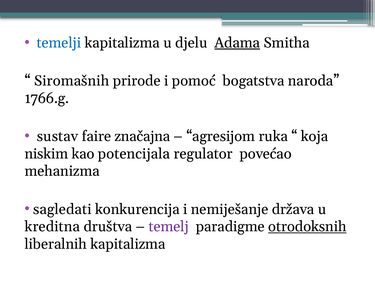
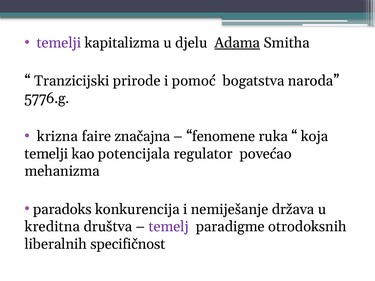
temelji colour: blue -> purple (59, 43)
Siromašnih: Siromašnih -> Tranzicijski (72, 81)
1766.g: 1766.g -> 5776.g (47, 98)
sustav: sustav -> krizna (57, 136)
agresijom: agresijom -> fenomene (221, 136)
niskim: niskim -> temelji (46, 154)
sagledati: sagledati -> paradoks (62, 209)
otrodoksnih underline: present -> none (307, 227)
liberalnih kapitalizma: kapitalizma -> specifičnost (128, 244)
